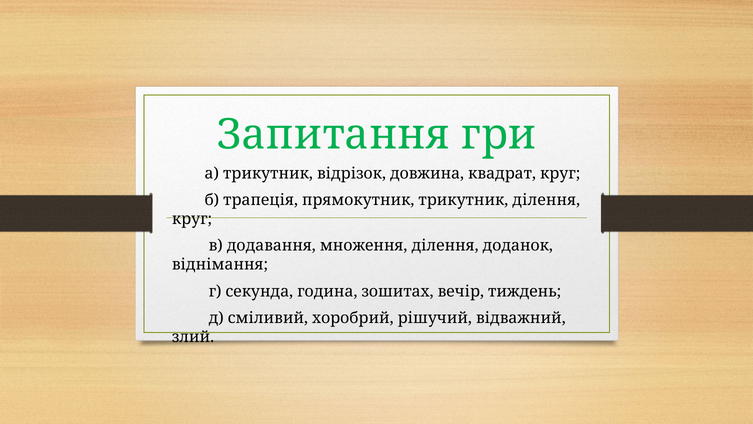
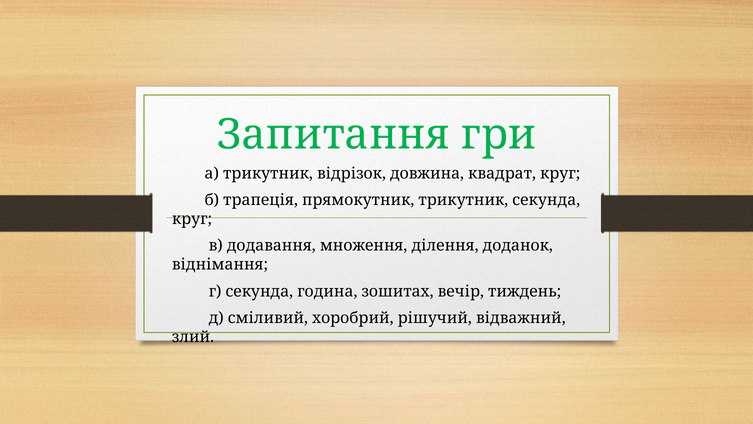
трикутник ділення: ділення -> секунда (546, 200)
